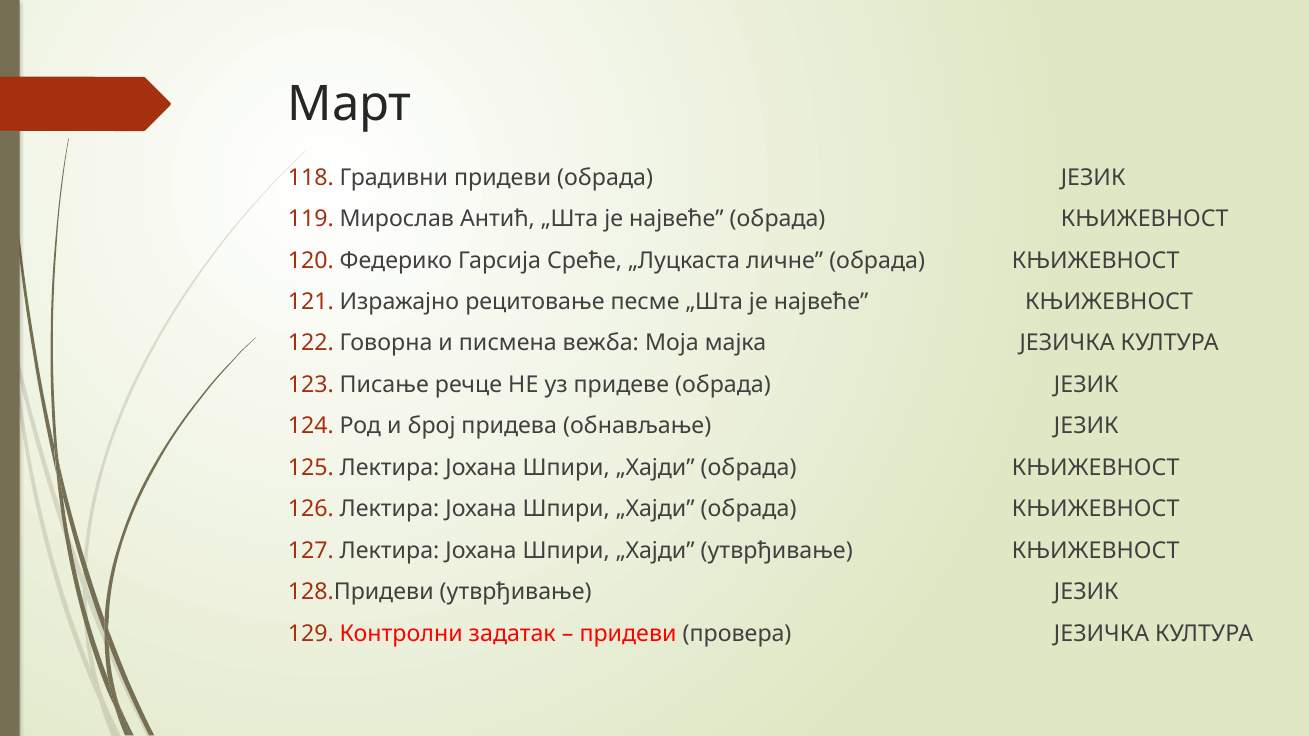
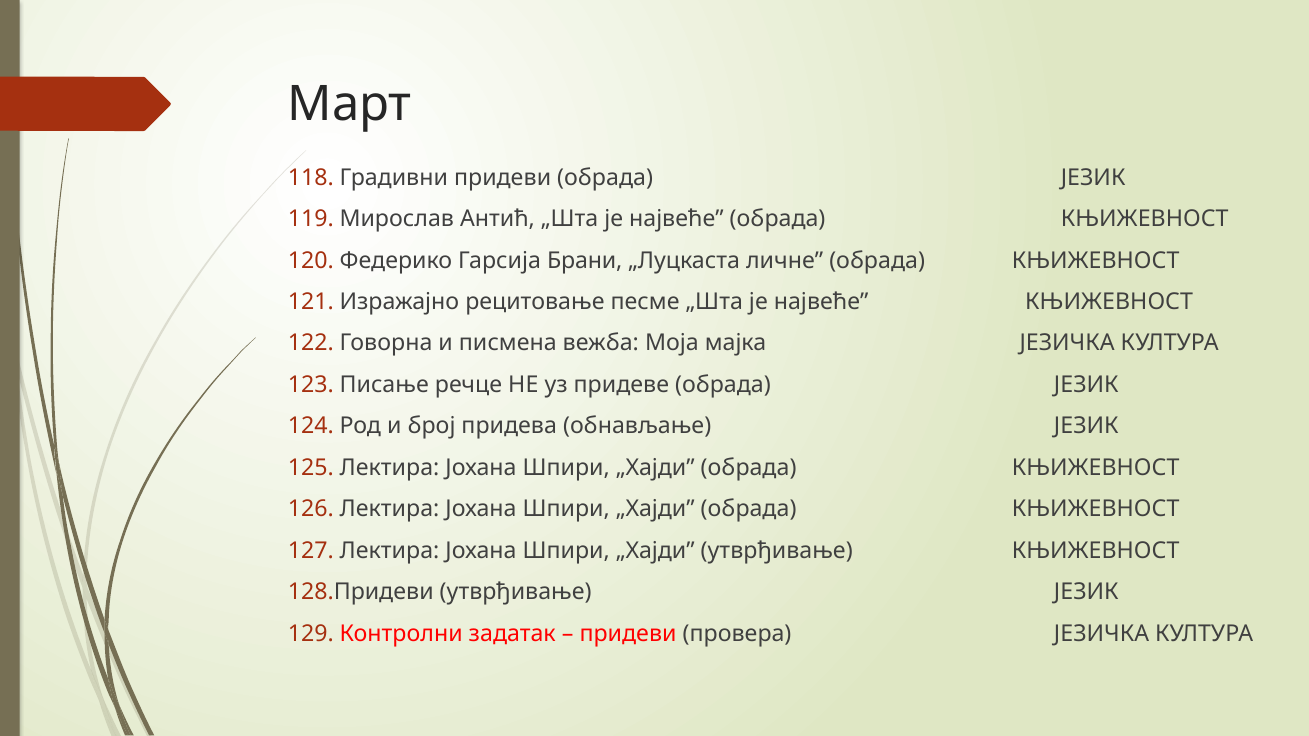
Среће: Среће -> Брани (585, 260)
